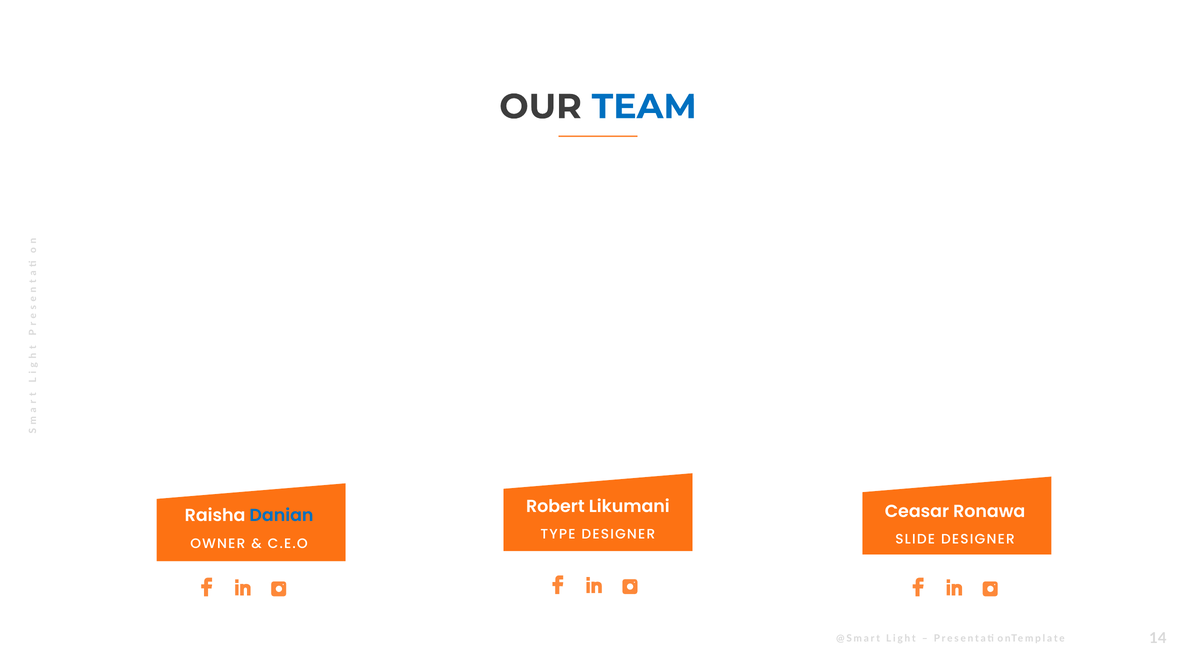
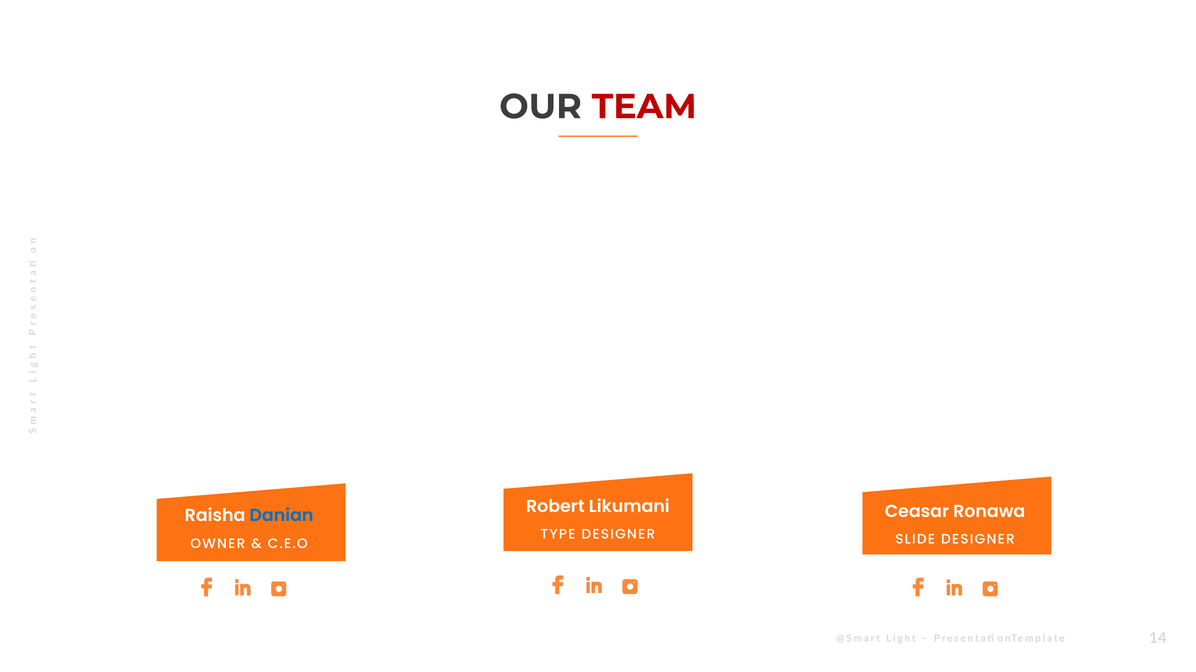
TEAM colour: blue -> red (644, 107)
